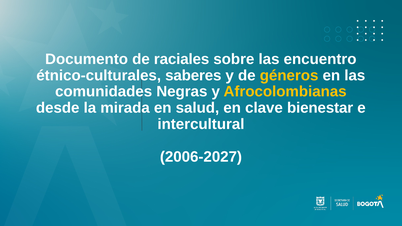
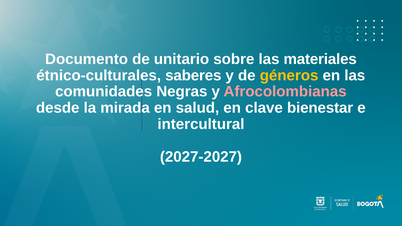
raciales: raciales -> unitario (182, 59)
encuentro: encuentro -> materiales (320, 59)
Afrocolombianas colour: yellow -> pink (285, 92)
2006-2027: 2006-2027 -> 2027-2027 (201, 157)
